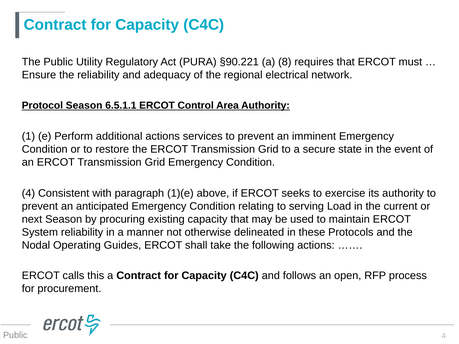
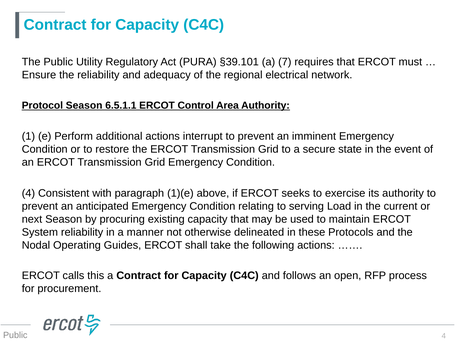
§90.221: §90.221 -> §39.101 (239, 62)
8: 8 -> 7 (285, 62)
services: services -> interrupt (203, 136)
